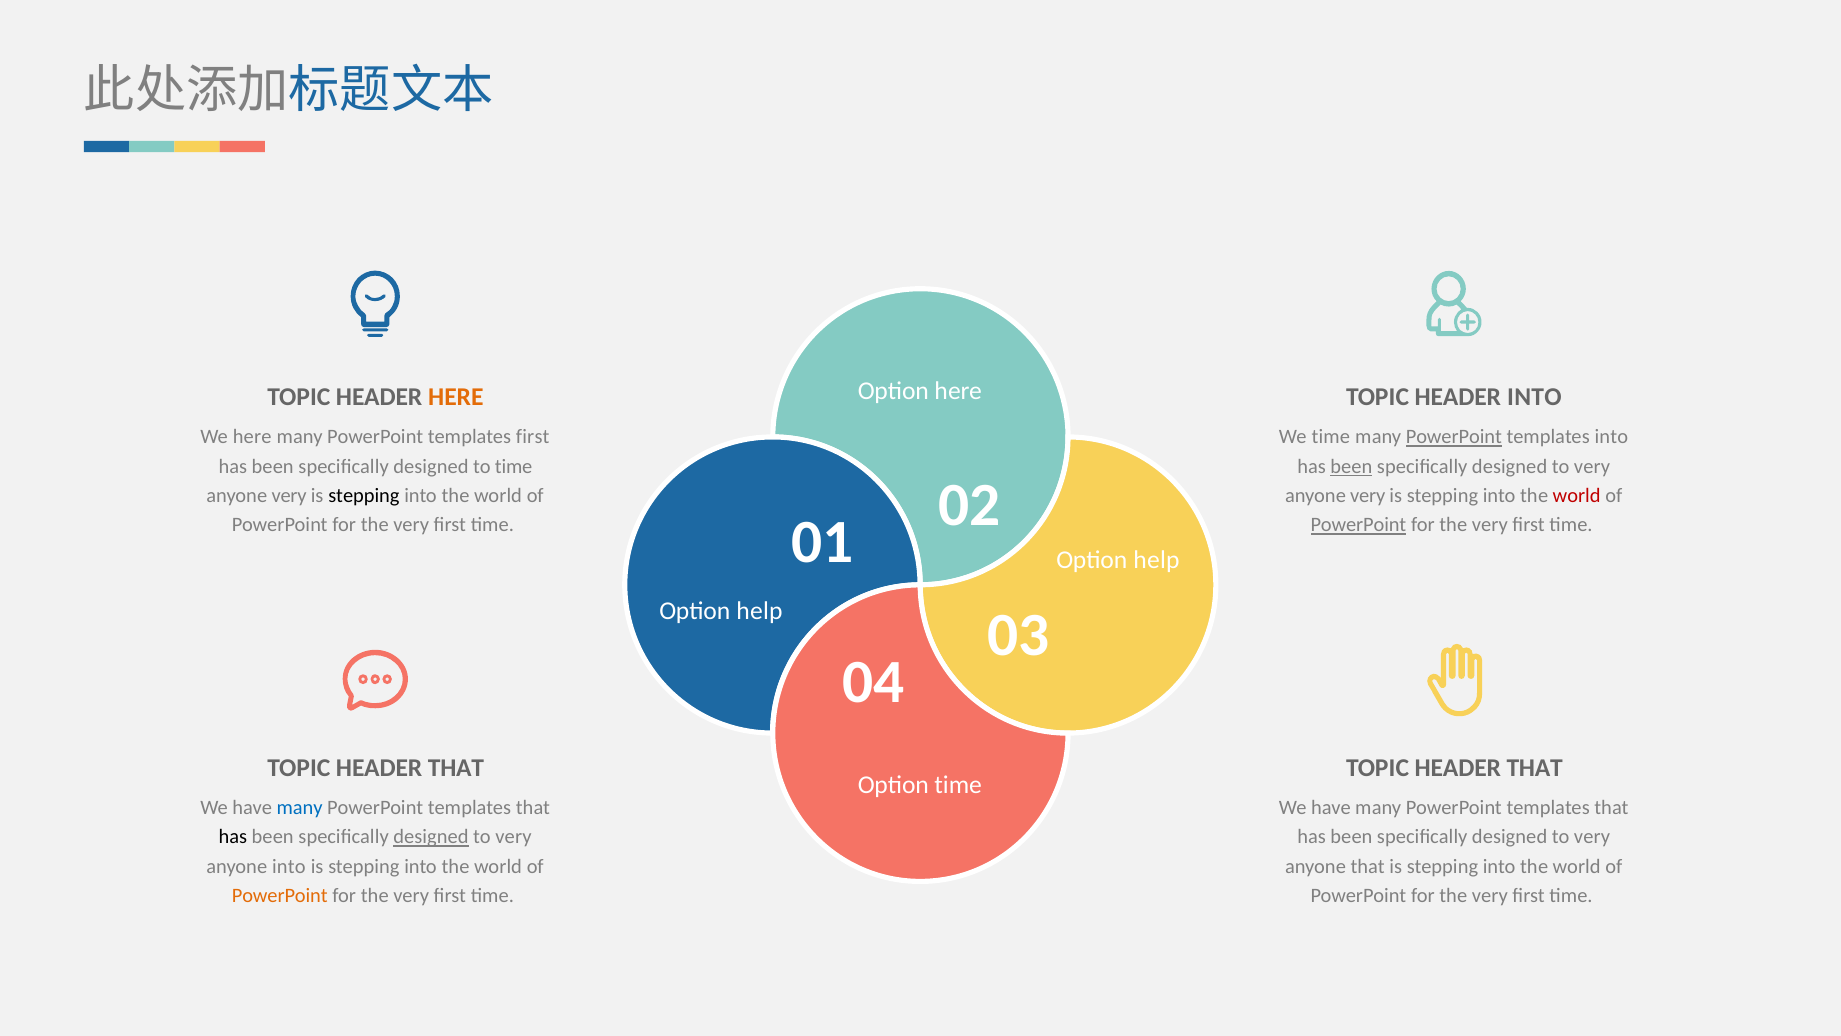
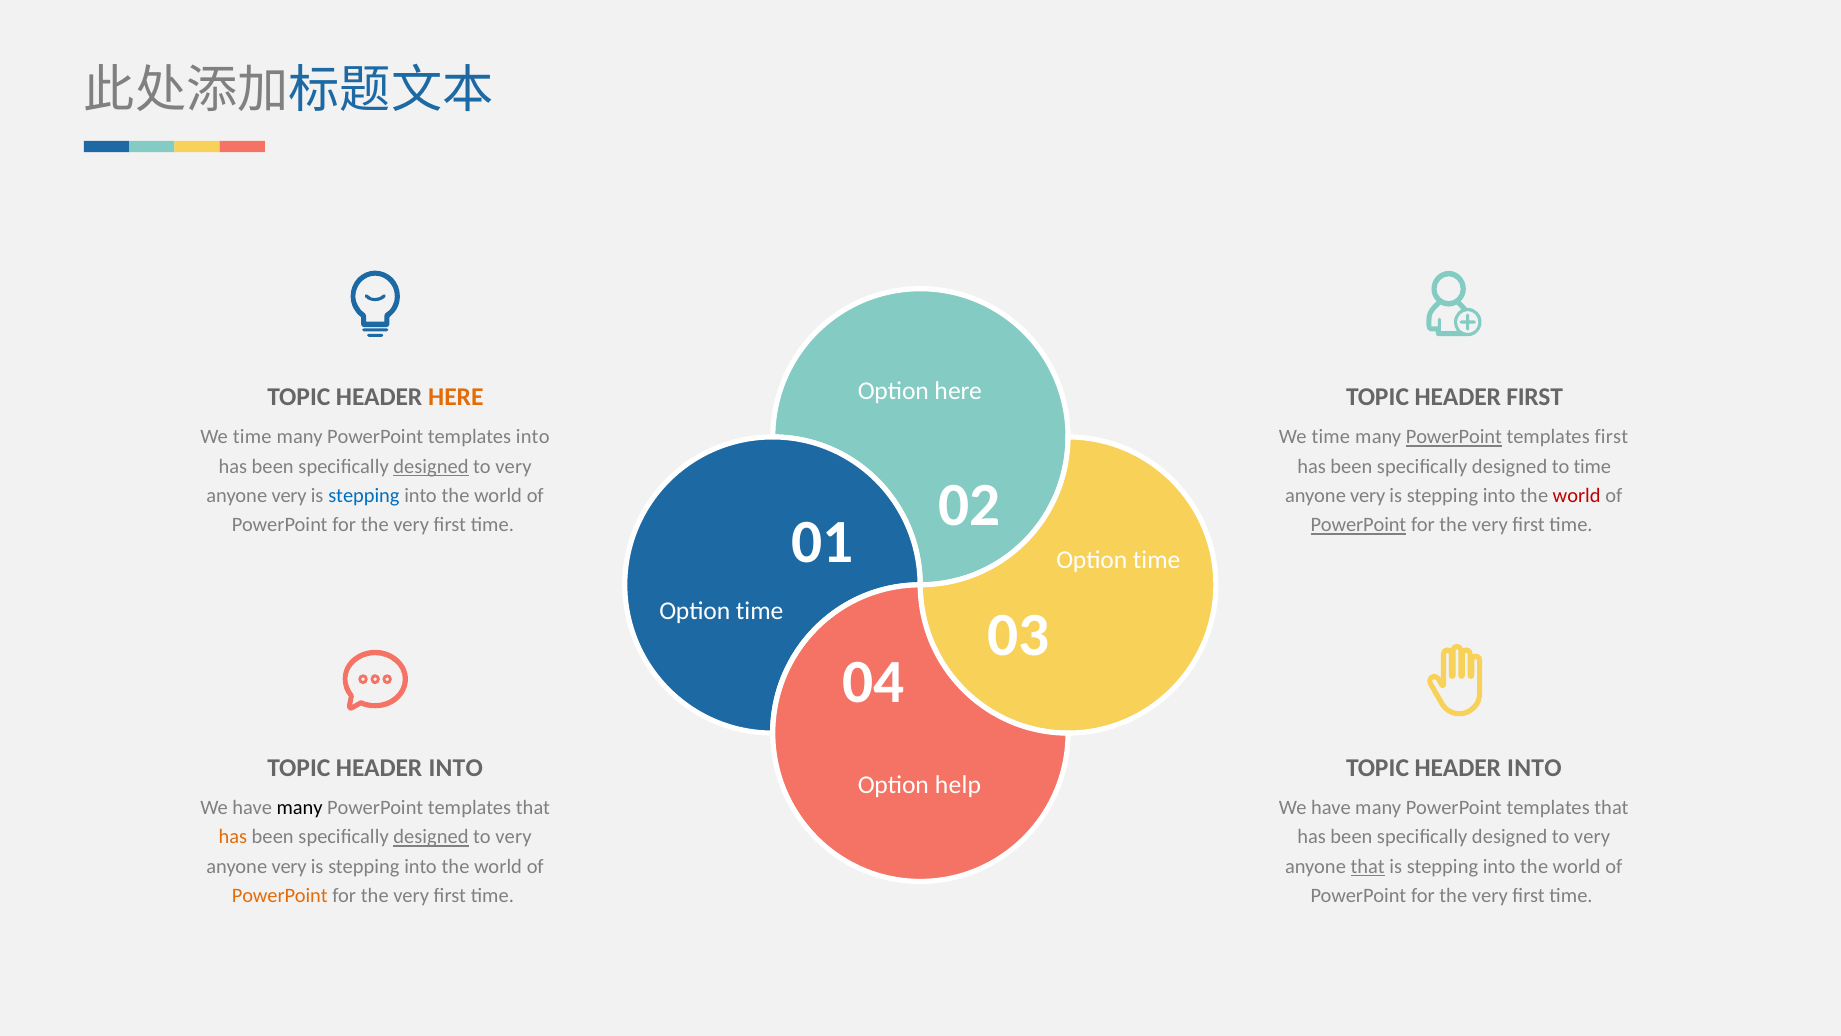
HEADER INTO: INTO -> FIRST (1535, 397)
here: here -> time (252, 437)
templates first: first -> into (533, 437)
templates into: into -> first (1611, 437)
designed underline: none -> present (431, 466)
time: time -> very (513, 466)
been underline: present -> none (1351, 466)
very: very -> time (1592, 466)
stepping colour: black -> blue (364, 496)
help: help -> time (1157, 560)
help: help -> time (760, 611)
THAT: THAT -> INTO (456, 768)
THAT: THAT -> INTO (1534, 768)
Option time: time -> help (958, 785)
many colour: blue -> black (300, 808)
has colour: black -> orange (233, 837)
into: into -> very (289, 866)
that underline: none -> present (1368, 866)
